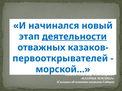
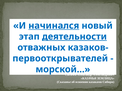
начинался underline: none -> present (54, 26)
